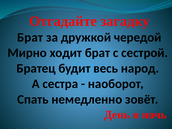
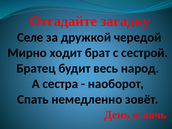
Брат: Брат -> Селе (30, 37)
